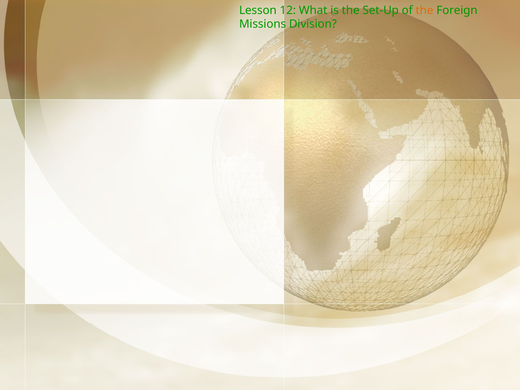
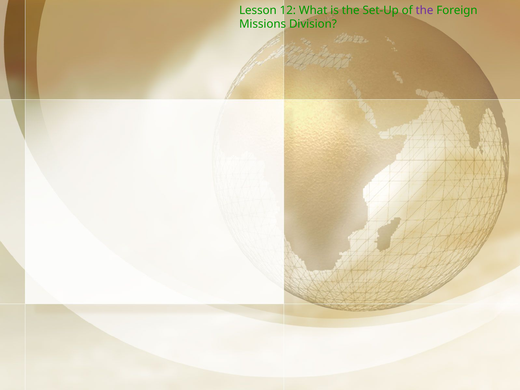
the colour: orange -> purple (424, 10)
